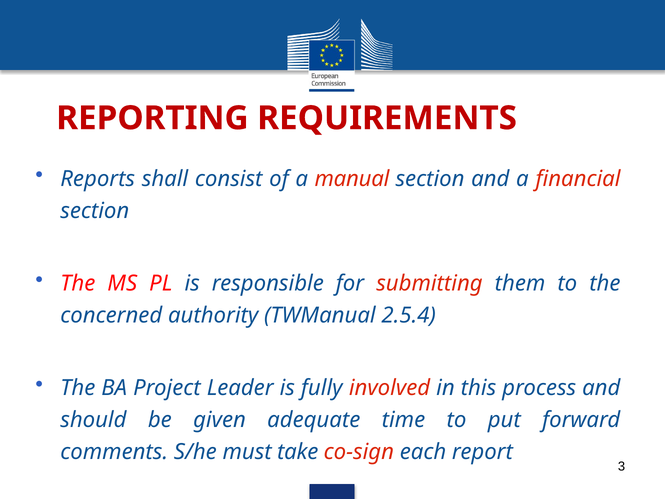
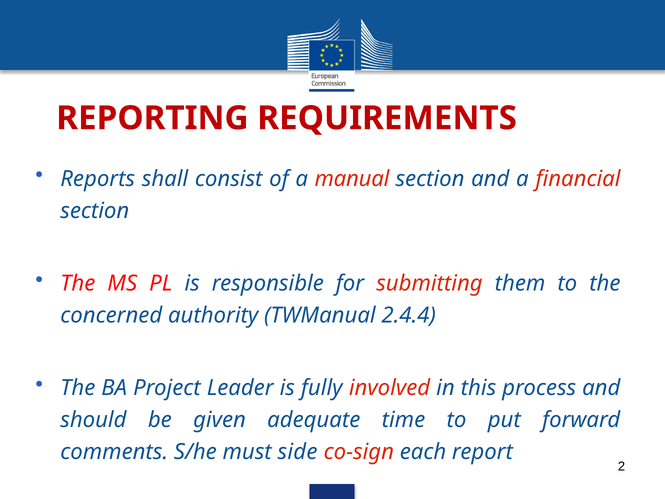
2.5.4: 2.5.4 -> 2.4.4 (409, 315)
take: take -> side (298, 452)
3: 3 -> 2 (621, 466)
